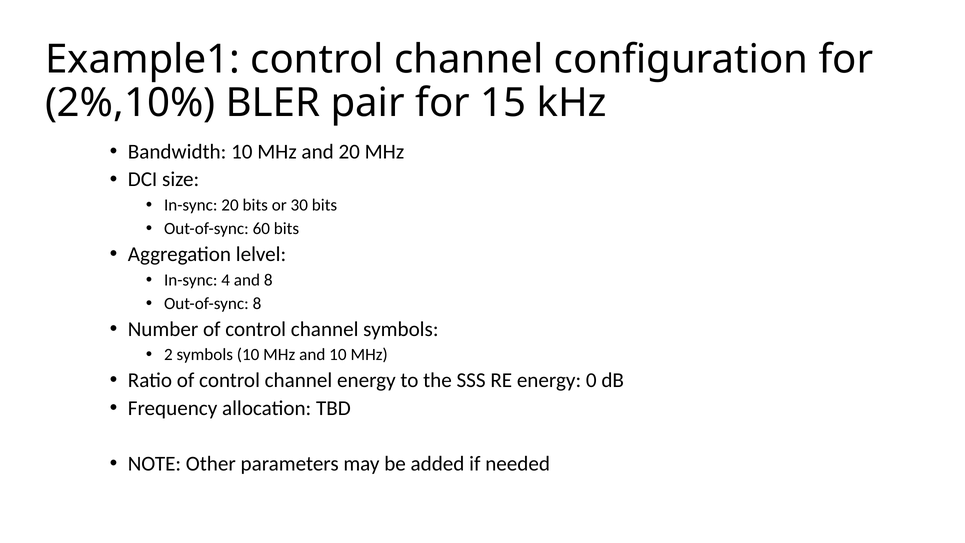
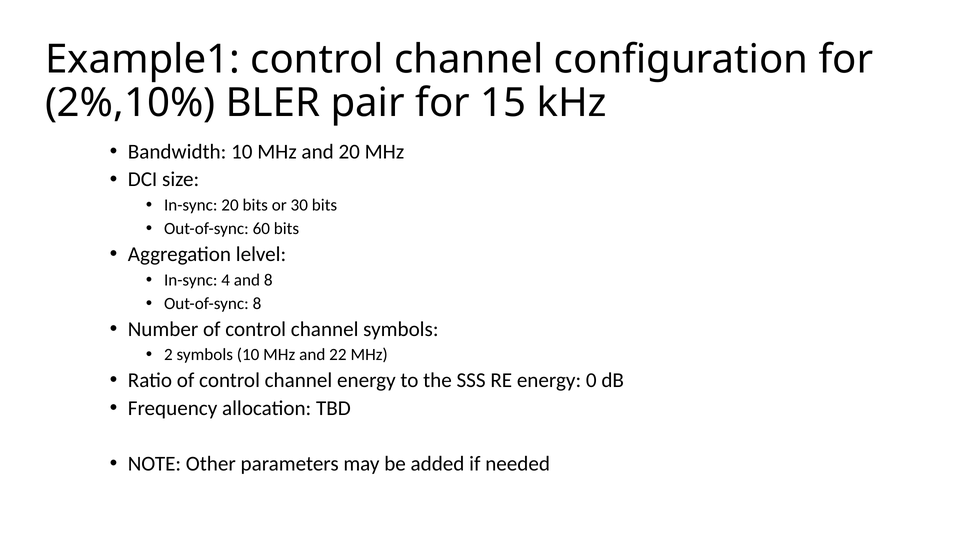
and 10: 10 -> 22 (338, 355)
